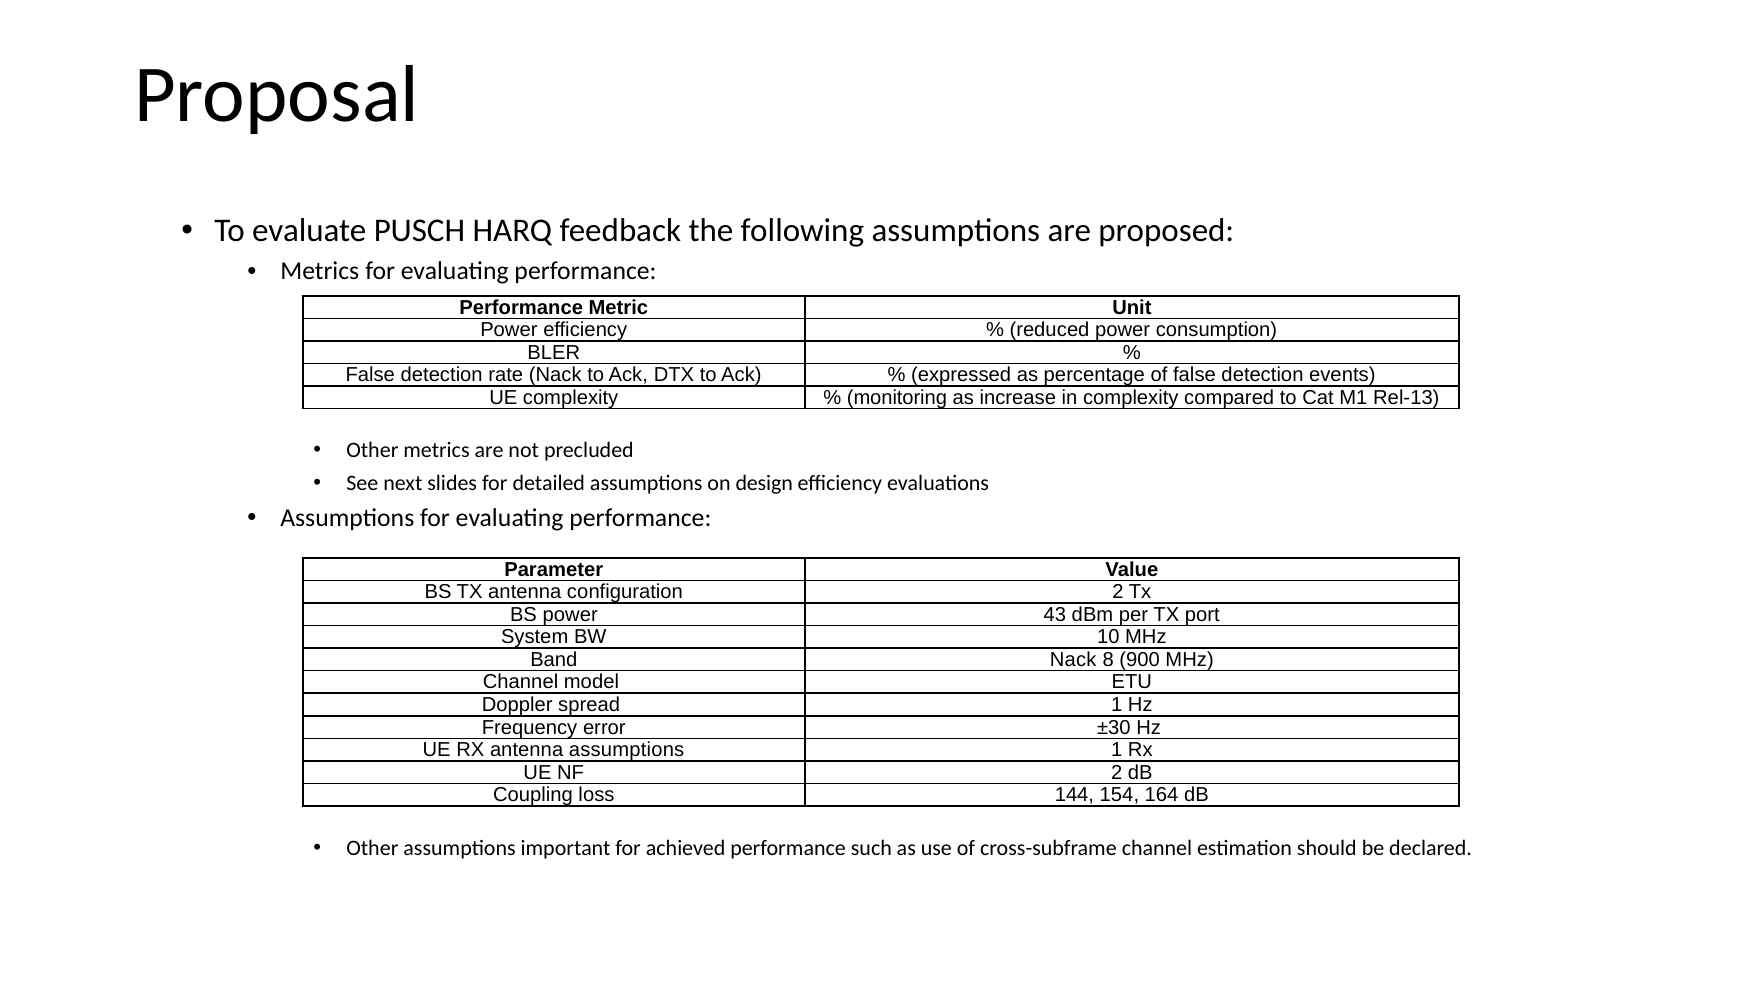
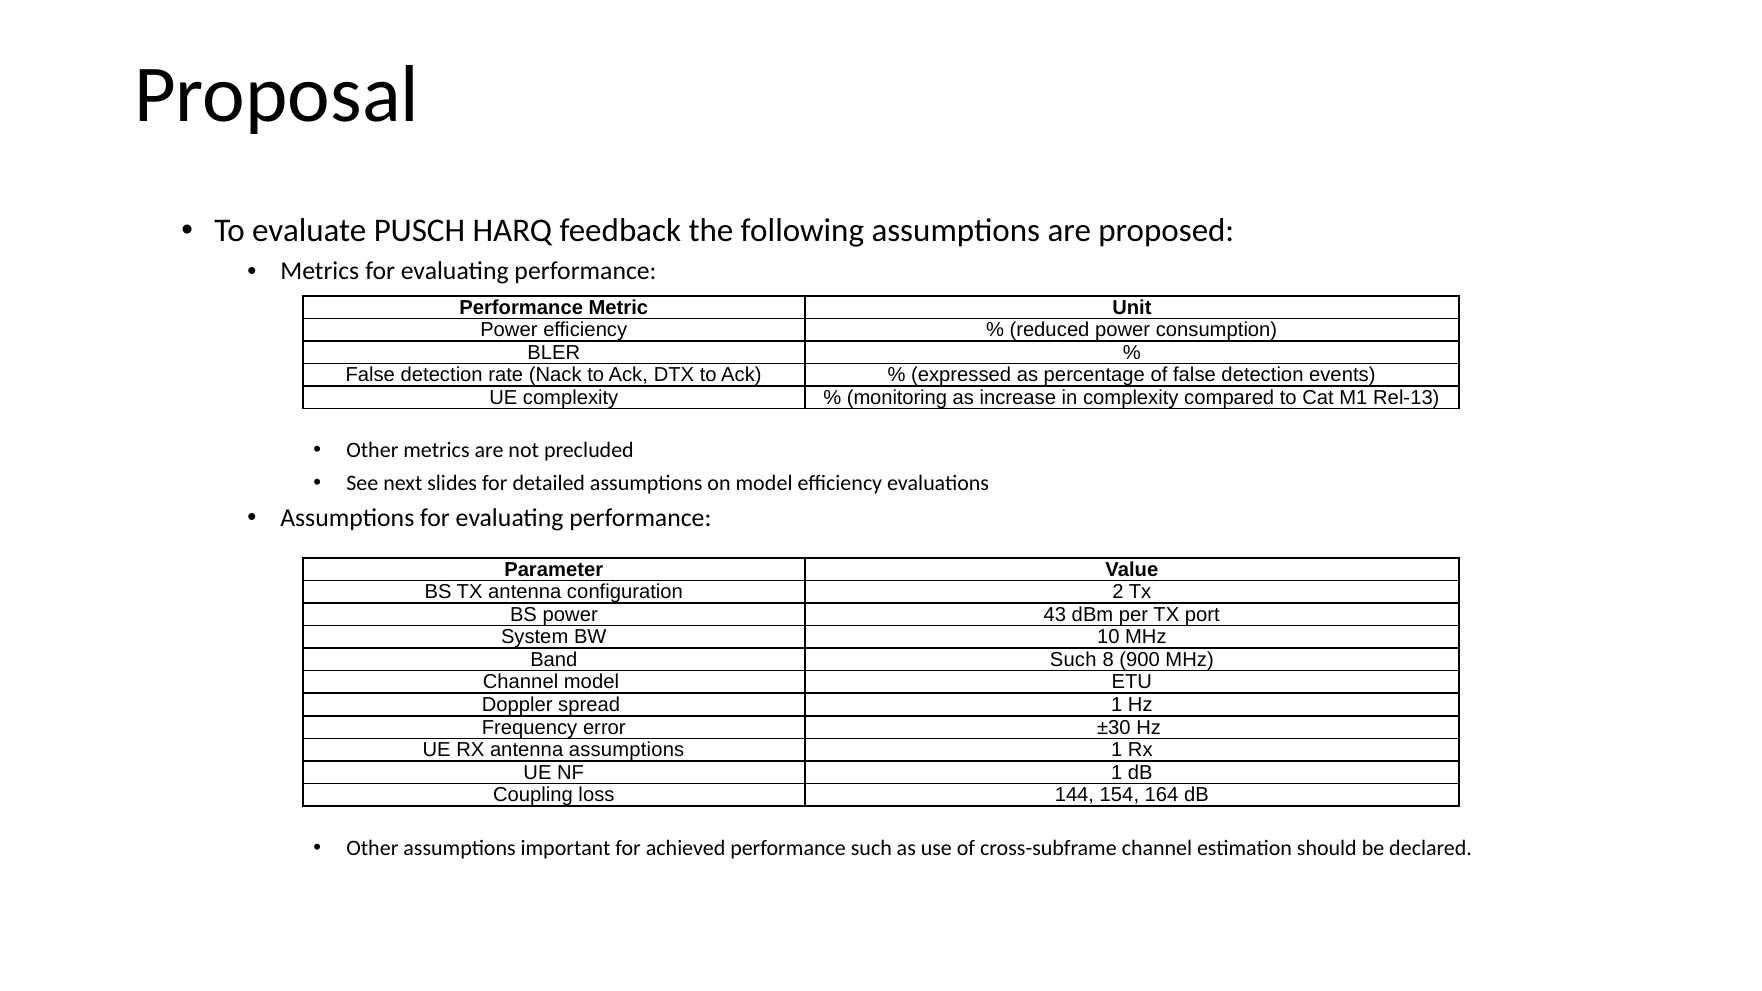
on design: design -> model (764, 483)
Band Nack: Nack -> Such (1073, 660)
NF 2: 2 -> 1 (1117, 772)
